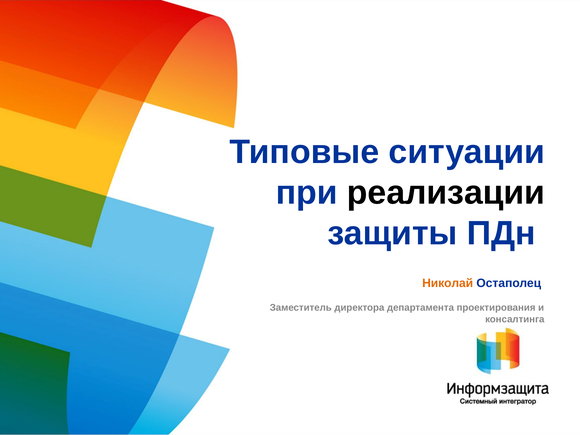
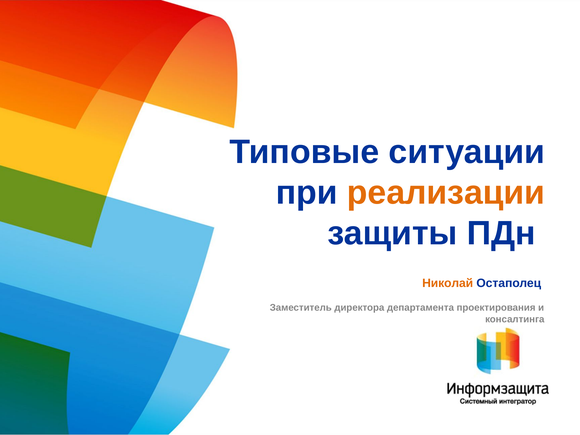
реализации colour: black -> orange (446, 193)
